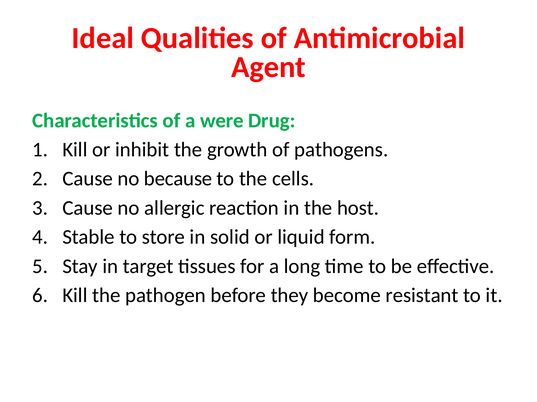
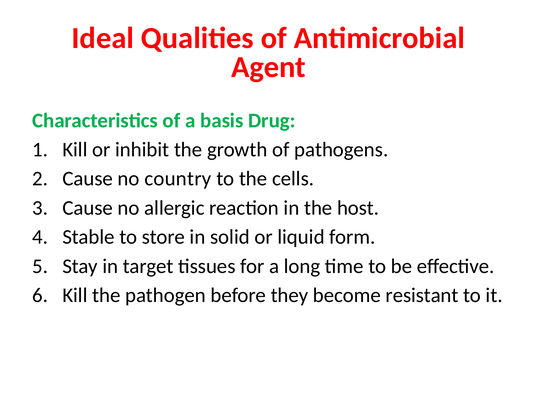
were: were -> basis (222, 121)
because: because -> country (178, 179)
